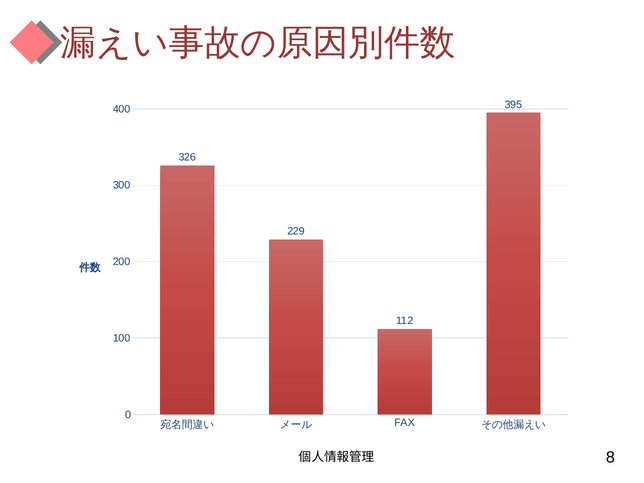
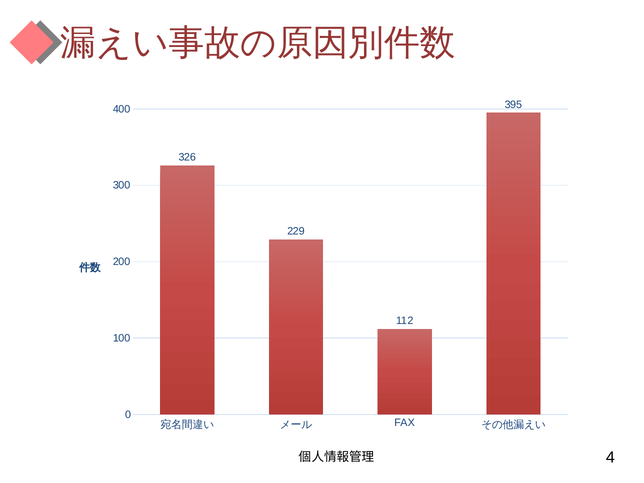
8: 8 -> 4 (610, 457)
